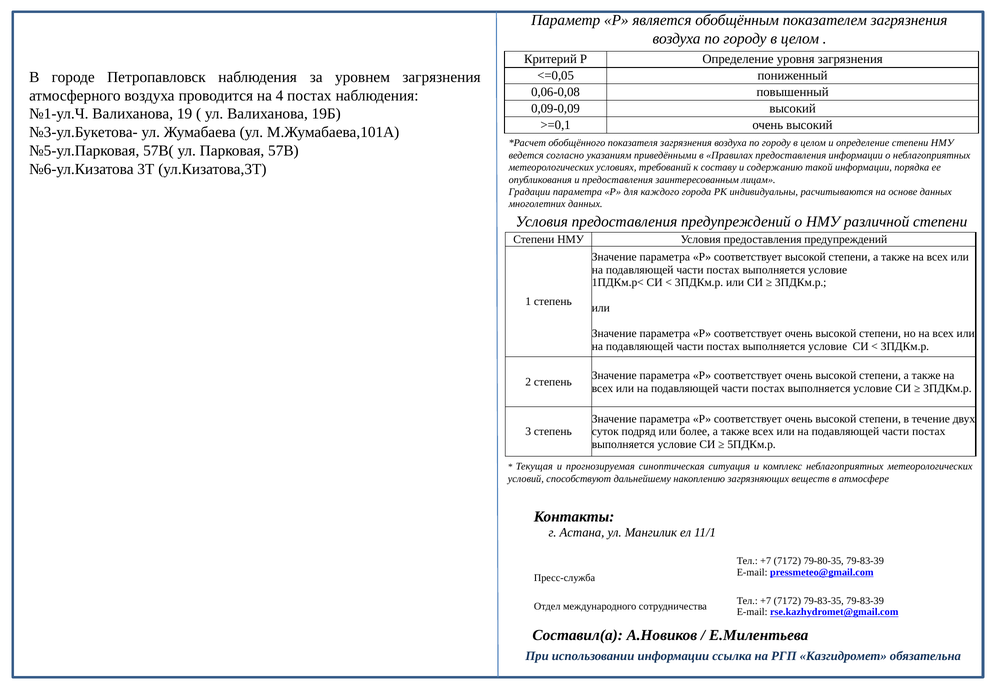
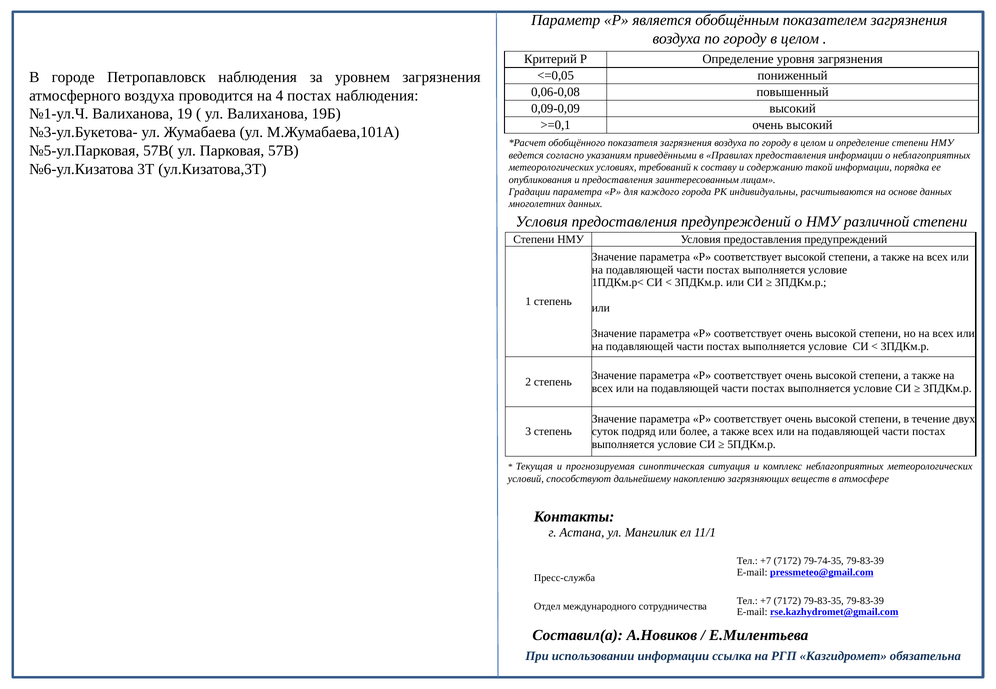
79-80-35: 79-80-35 -> 79-74-35 (824, 561)
